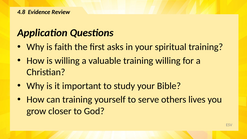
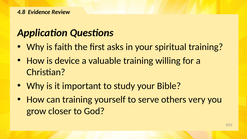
is willing: willing -> device (67, 61)
lives: lives -> very (197, 100)
